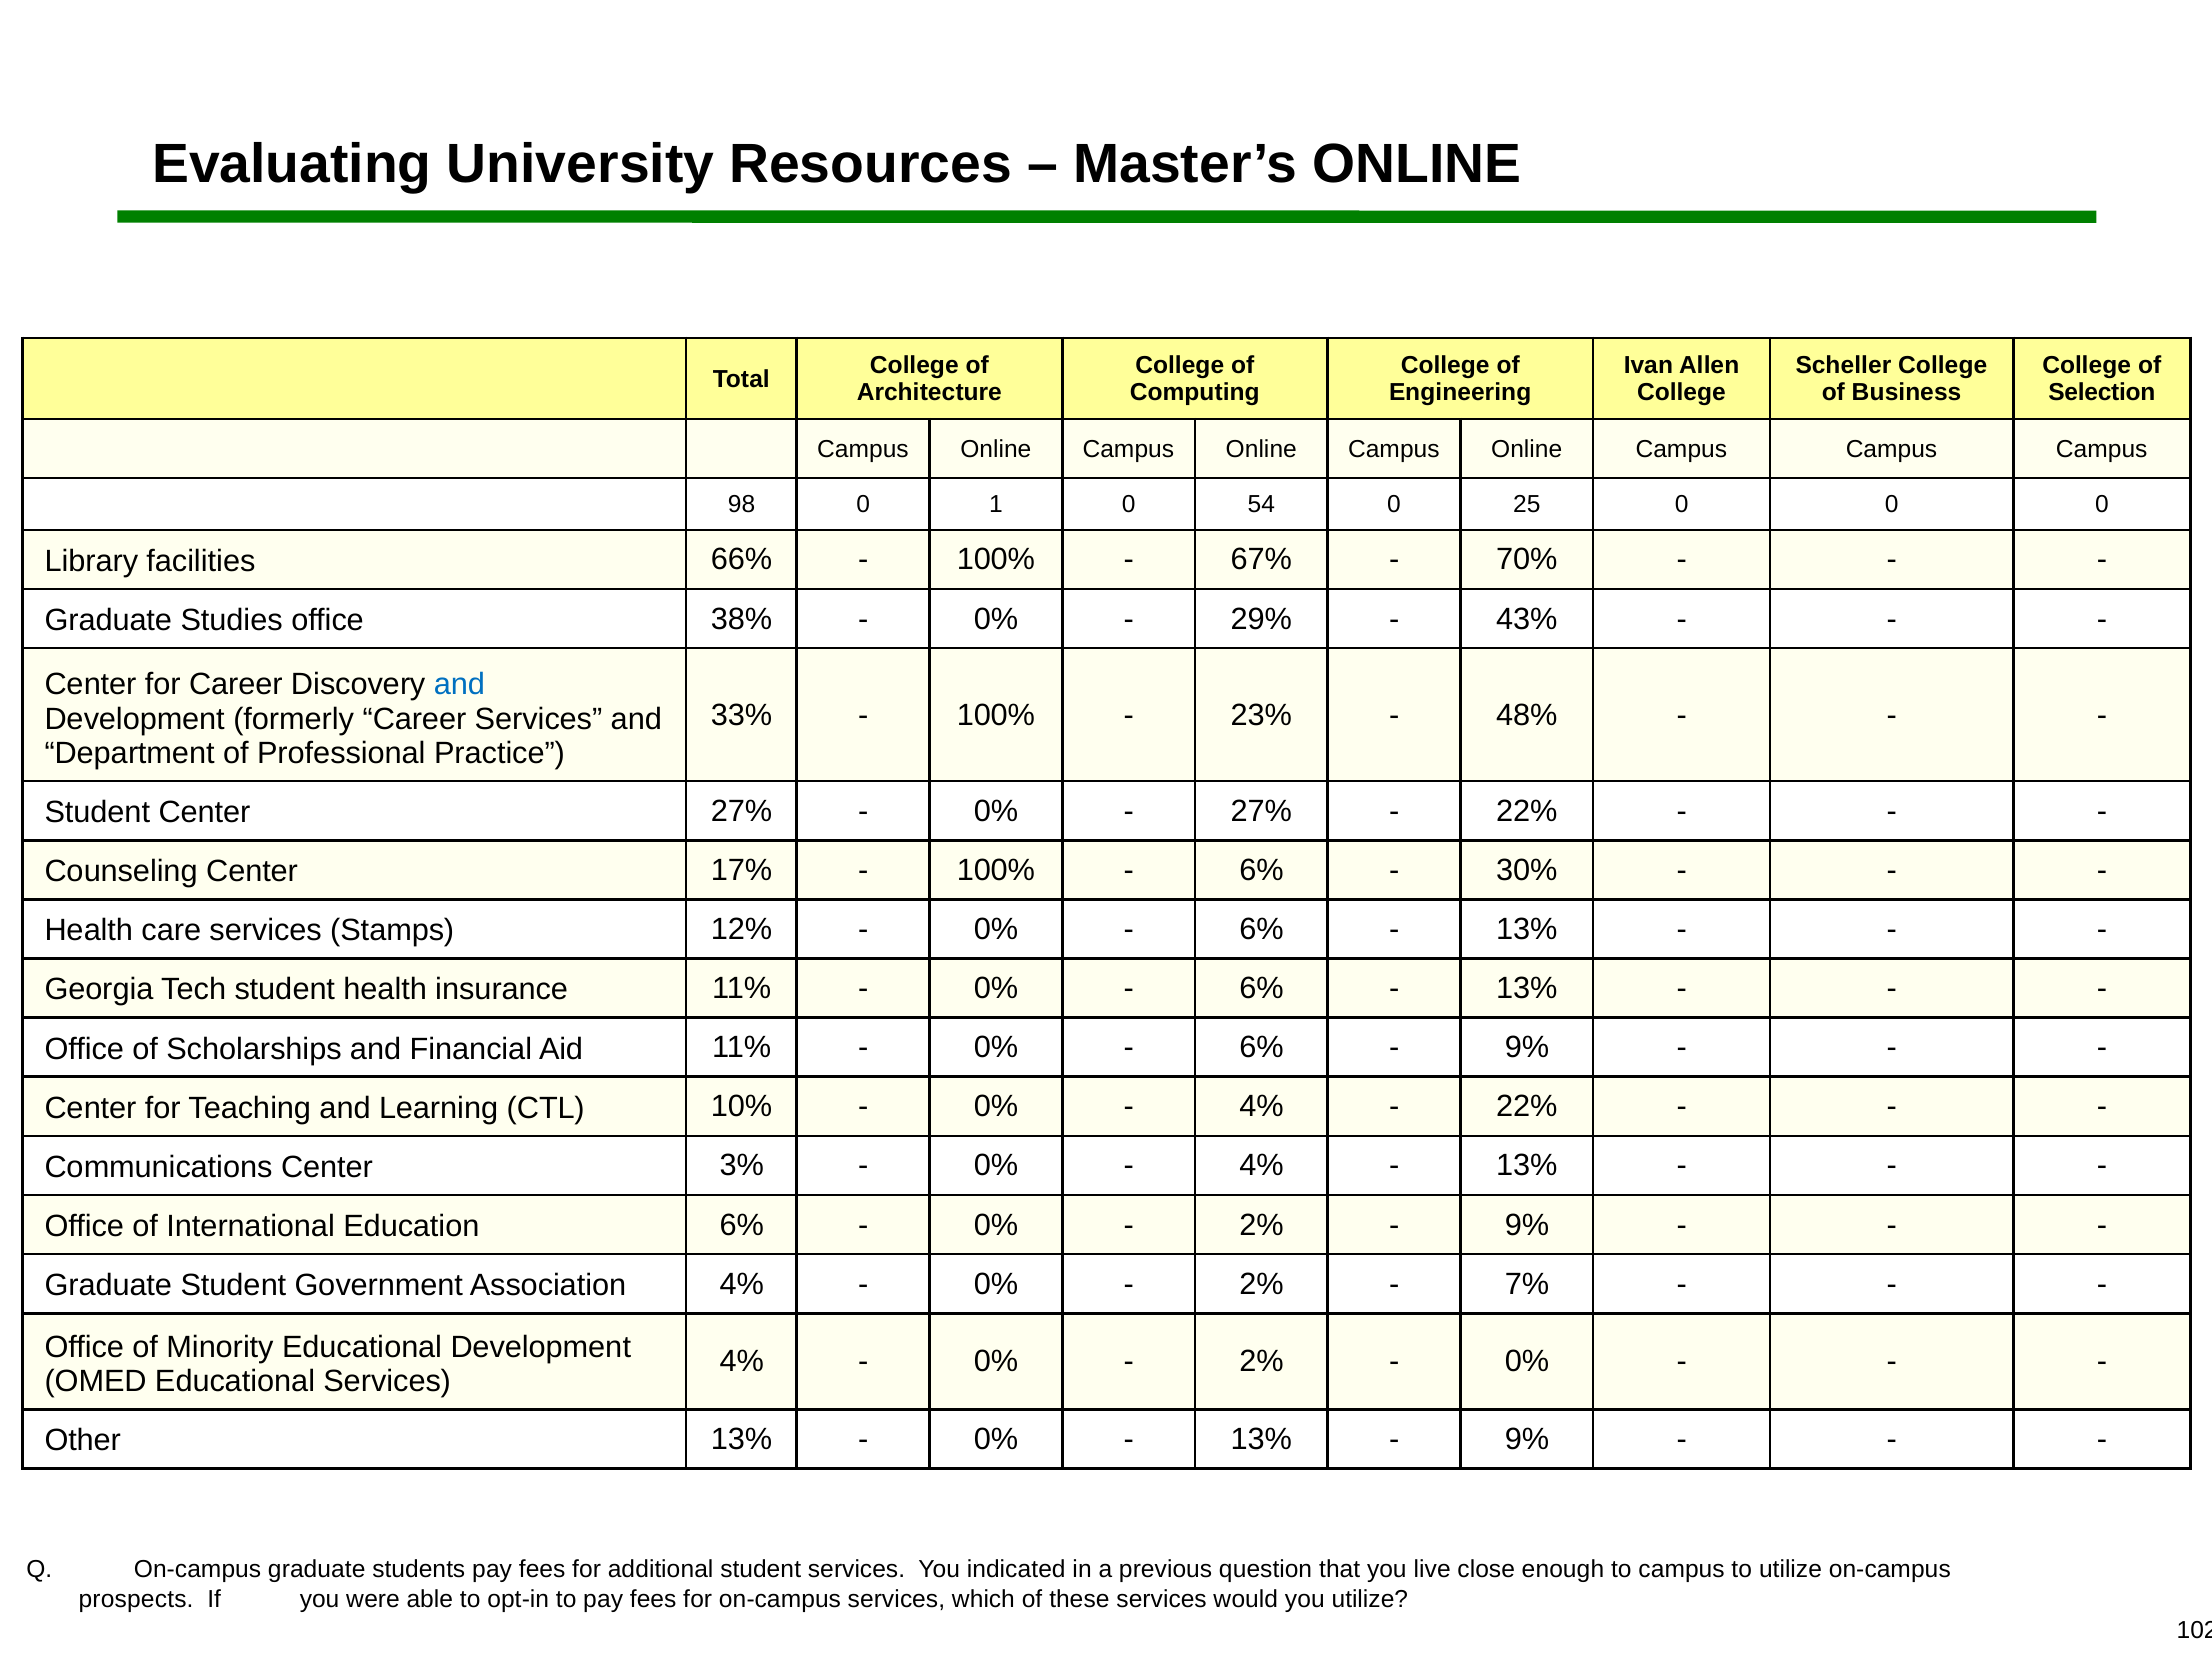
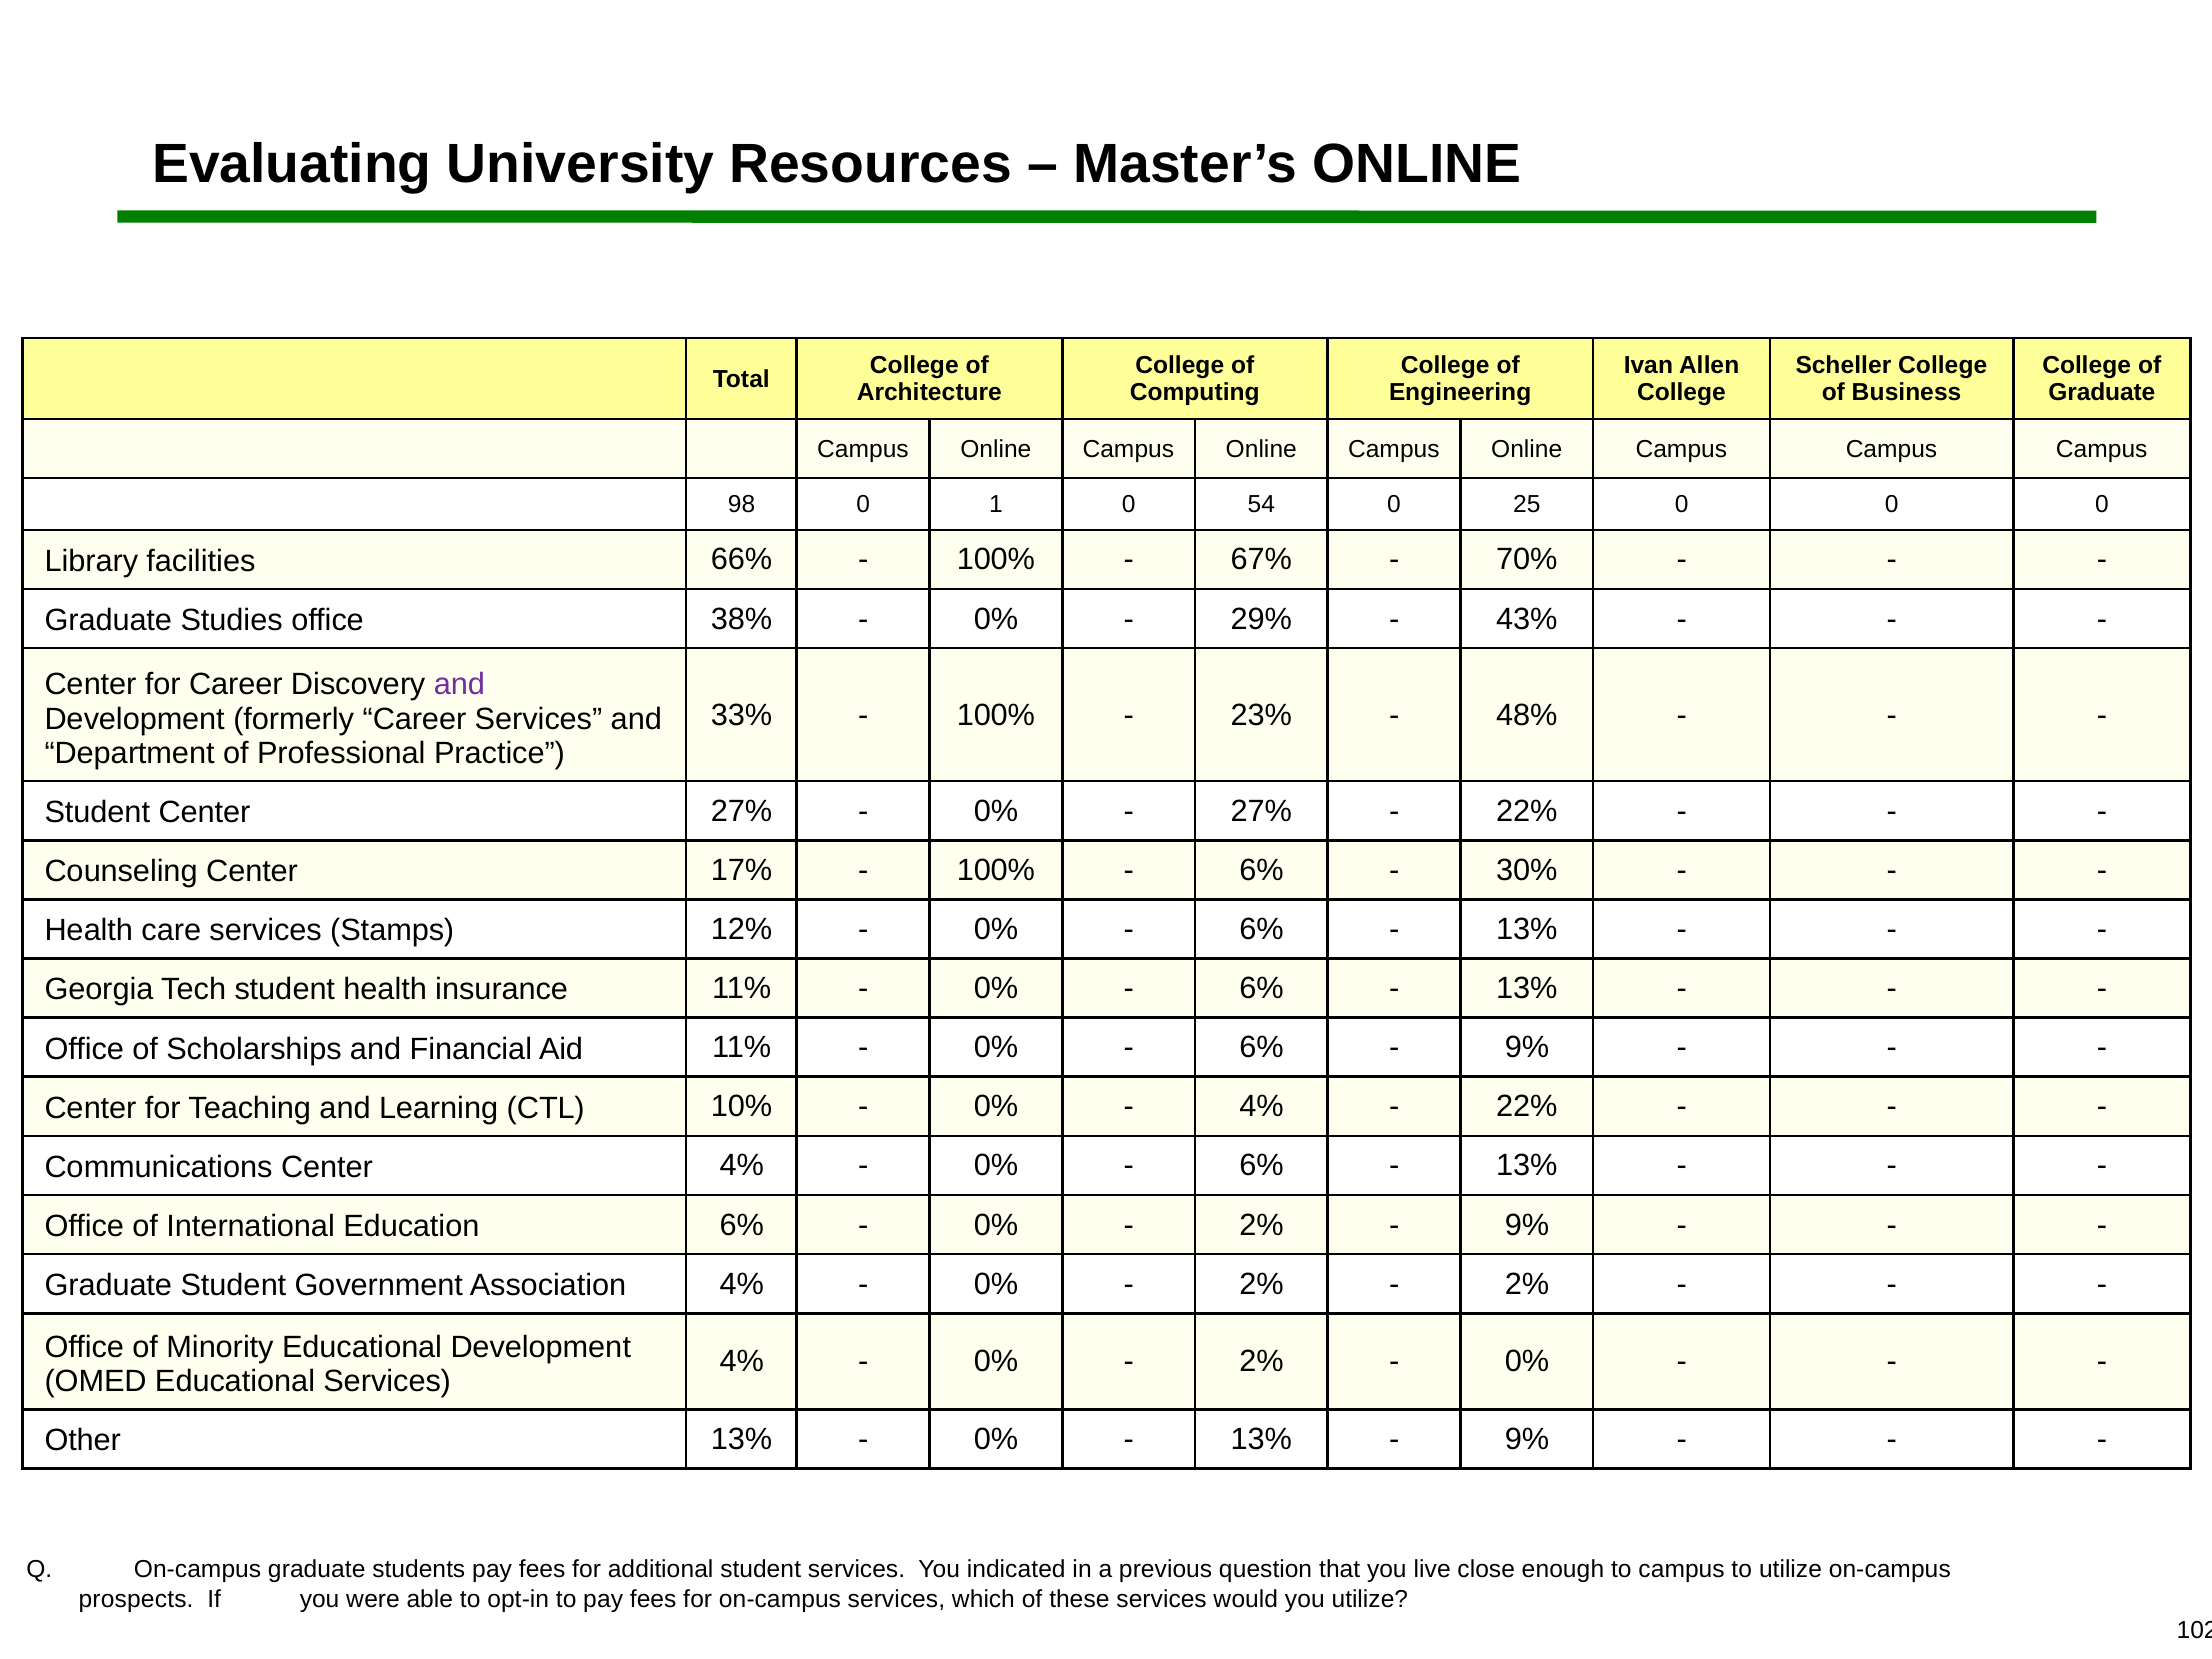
Selection: Selection -> Graduate (2102, 393)
and colour: blue -> purple (459, 685)
Center 3%: 3% -> 4% (742, 1166)
4%: 4% -> 6% (1262, 1166)
7%: 7% -> 2% (1527, 1284)
